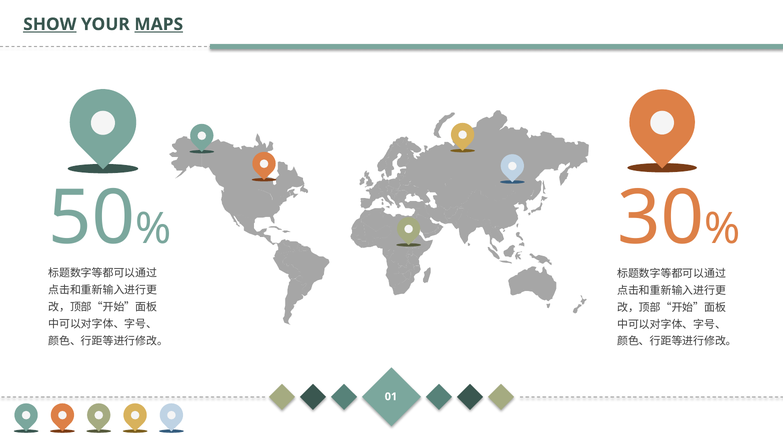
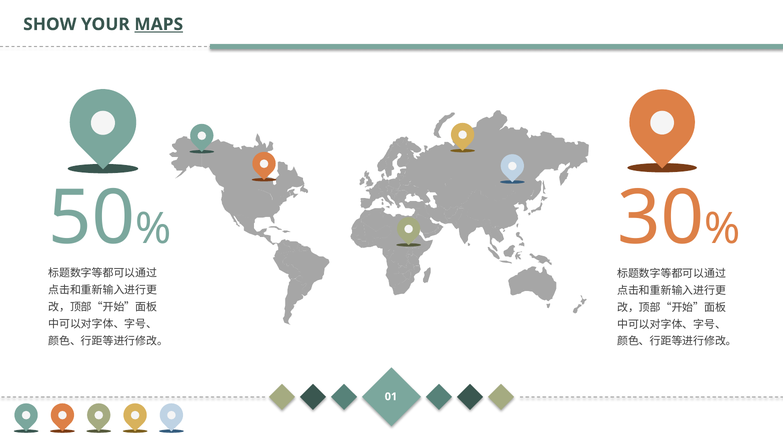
SHOW underline: present -> none (50, 24)
